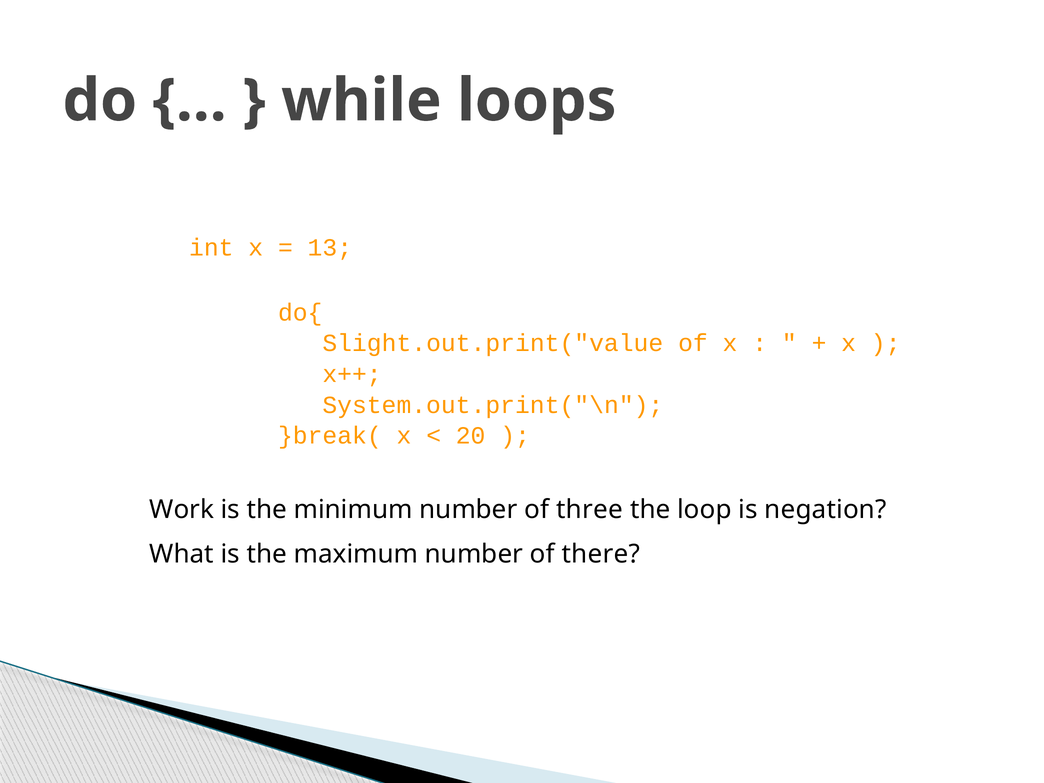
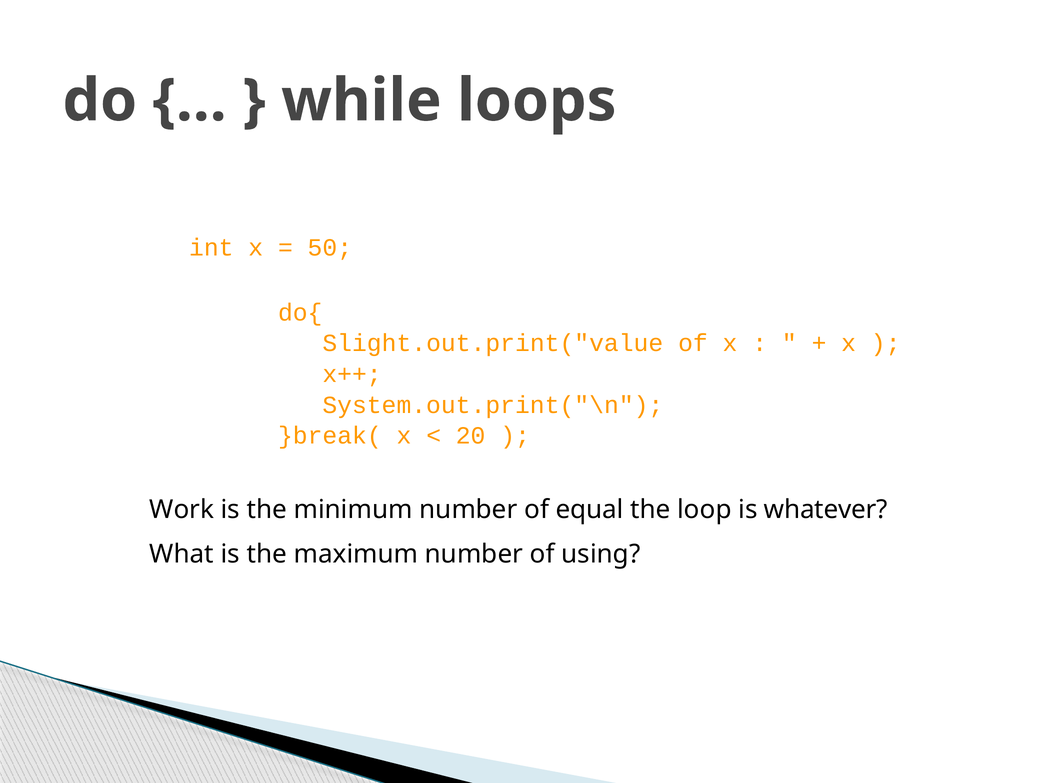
13: 13 -> 50 (330, 248)
three: three -> equal (590, 510)
negation: negation -> whatever (826, 510)
there: there -> using (601, 554)
